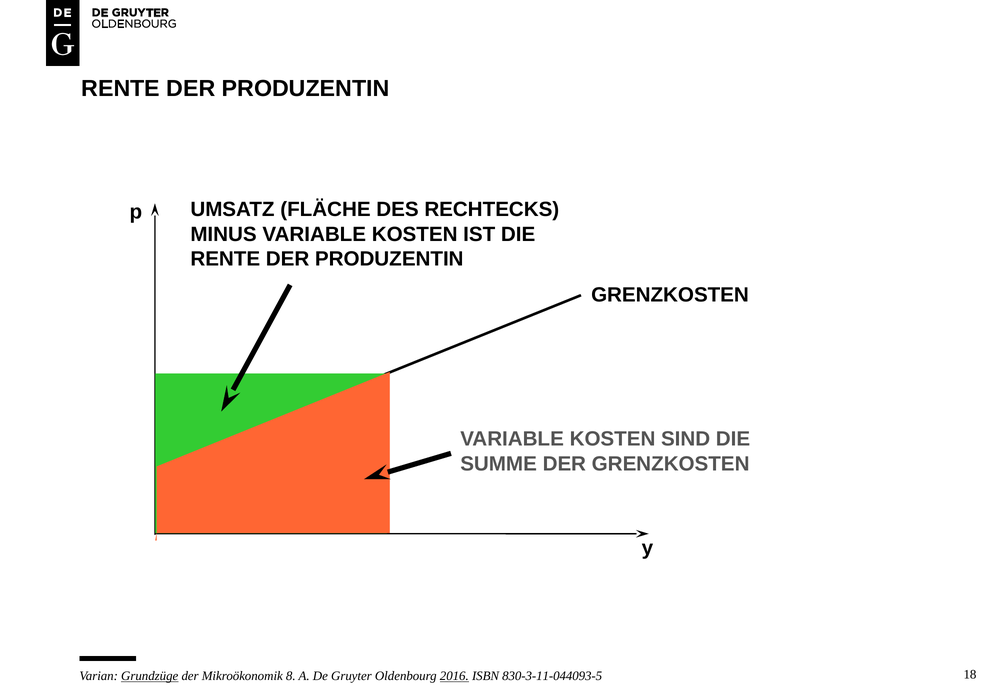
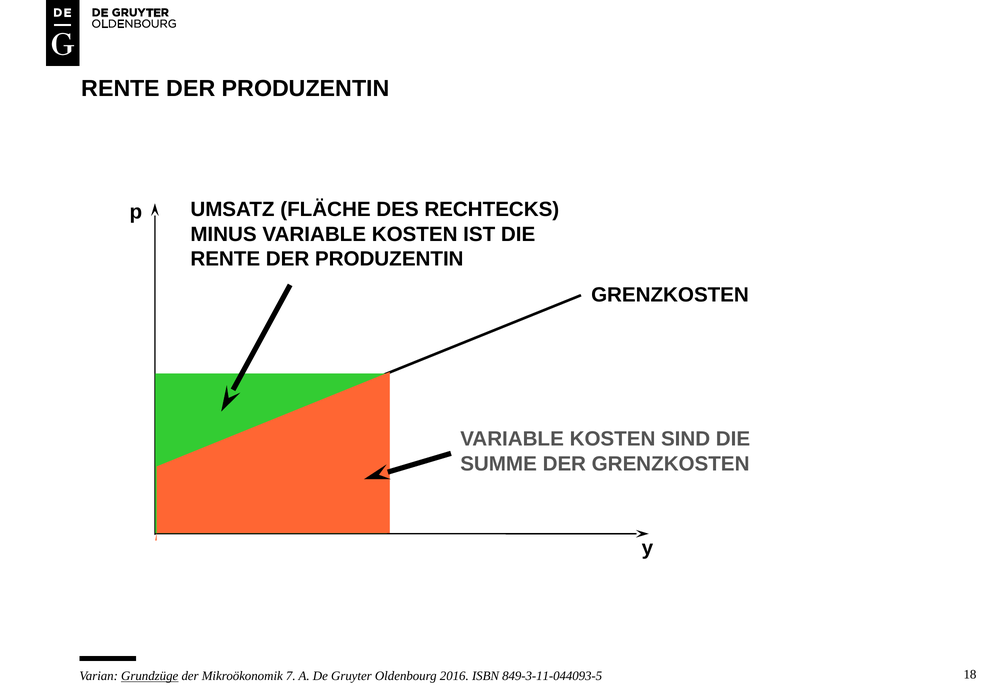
8: 8 -> 7 (291, 676)
2016 underline: present -> none (454, 676)
830-3-11-044093-5: 830-3-11-044093-5 -> 849-3-11-044093-5 (552, 676)
